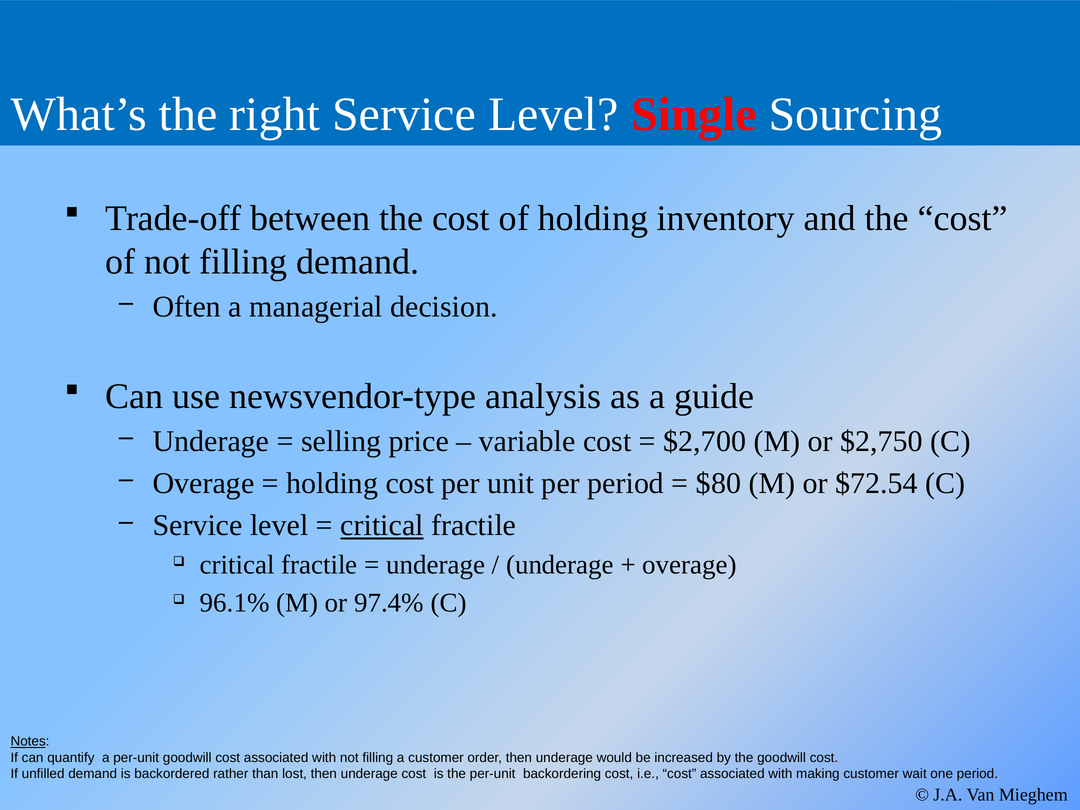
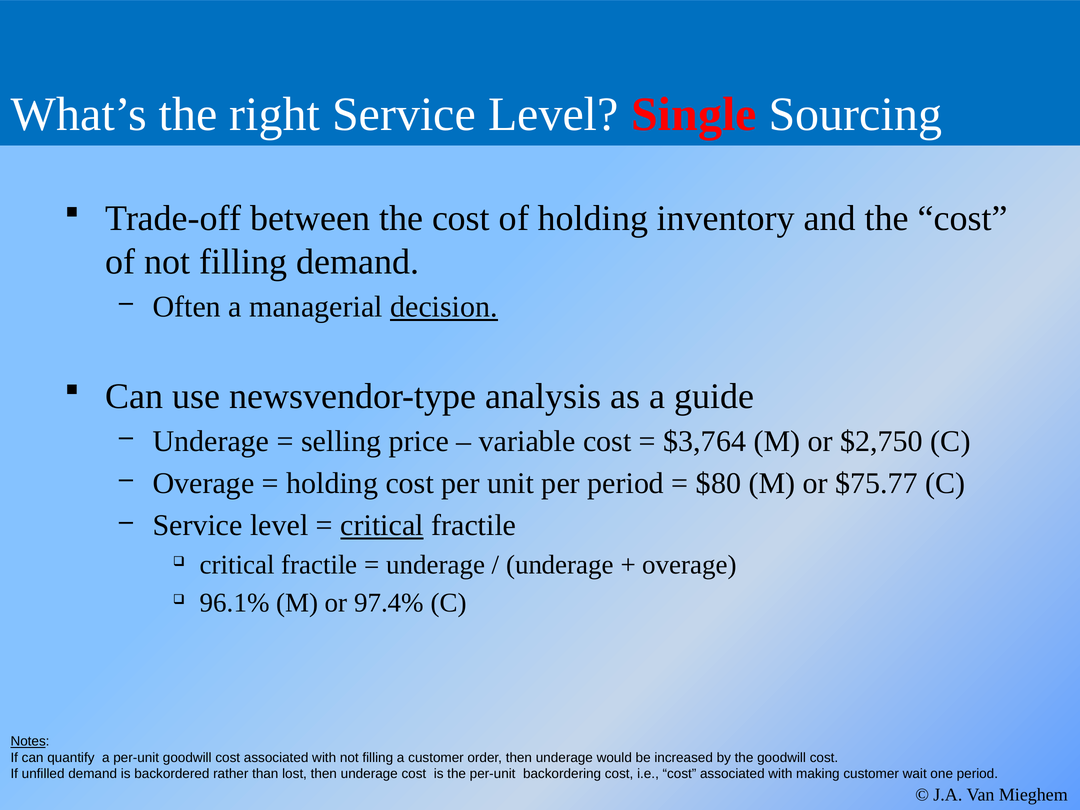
decision underline: none -> present (444, 307)
$2,700: $2,700 -> $3,764 (705, 441)
$72.54: $72.54 -> $75.77 (877, 484)
